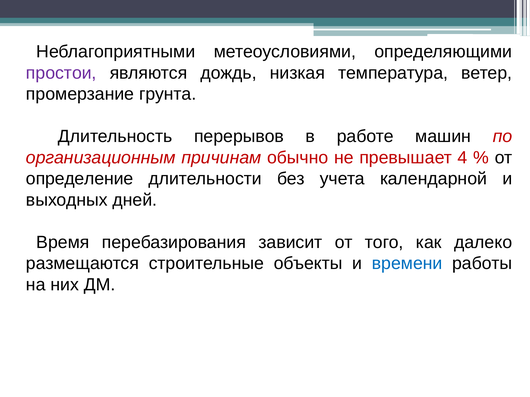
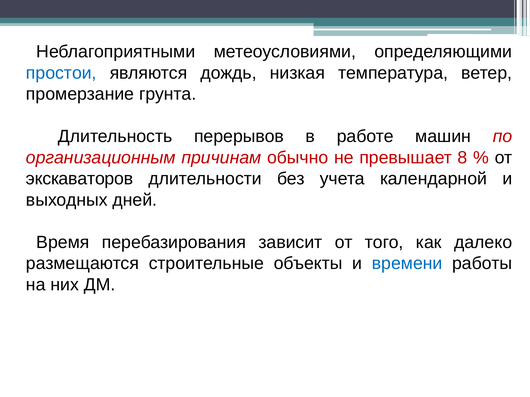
простои colour: purple -> blue (61, 73)
4: 4 -> 8 (463, 158)
определение: определение -> экскаваторов (80, 179)
